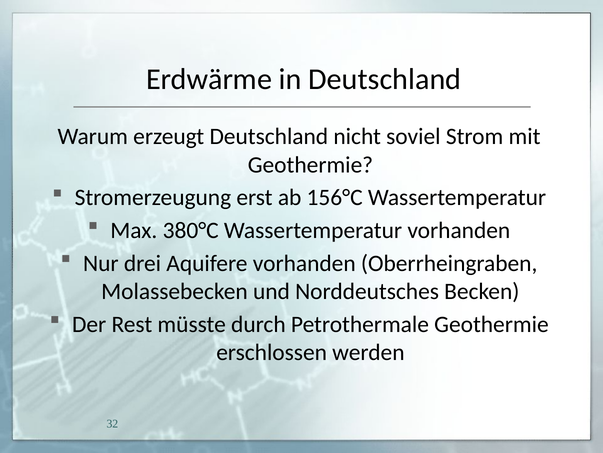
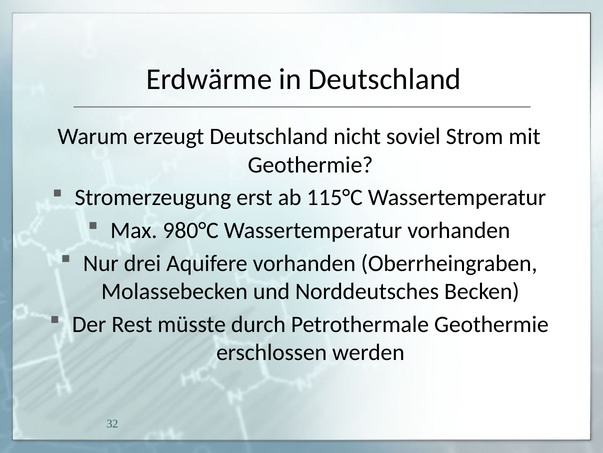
156°C: 156°C -> 115°C (335, 197)
380°C: 380°C -> 980°C (191, 230)
